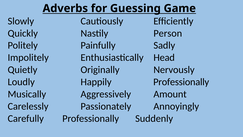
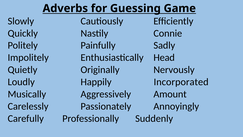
Person: Person -> Connie (168, 33)
Happily Professionally: Professionally -> Incorporated (181, 82)
